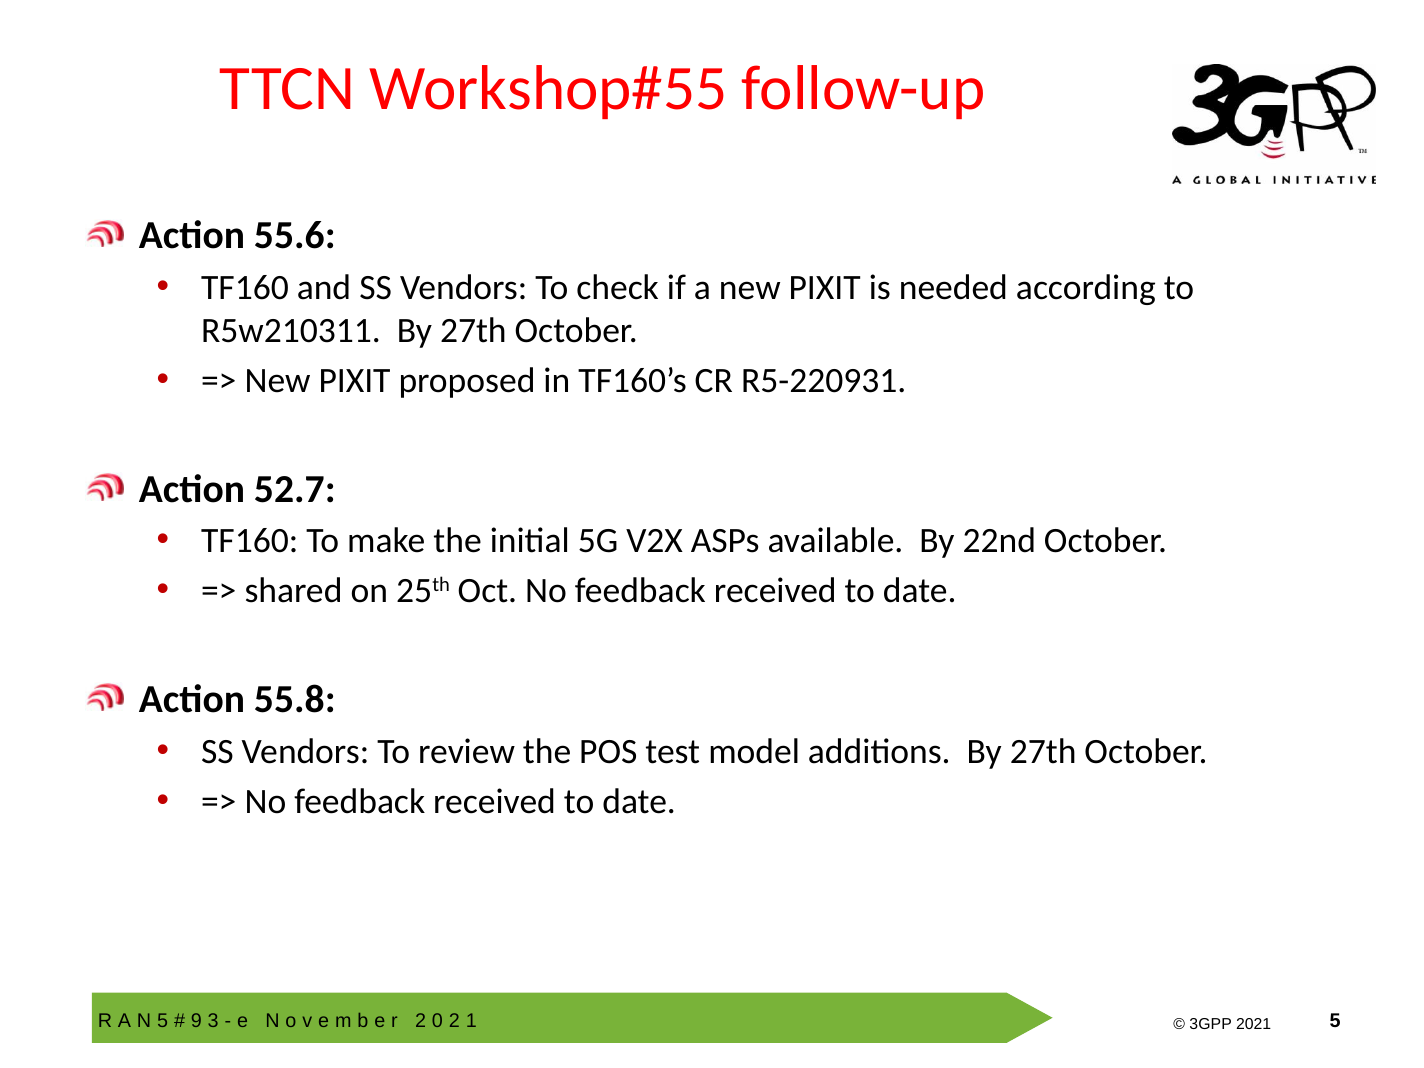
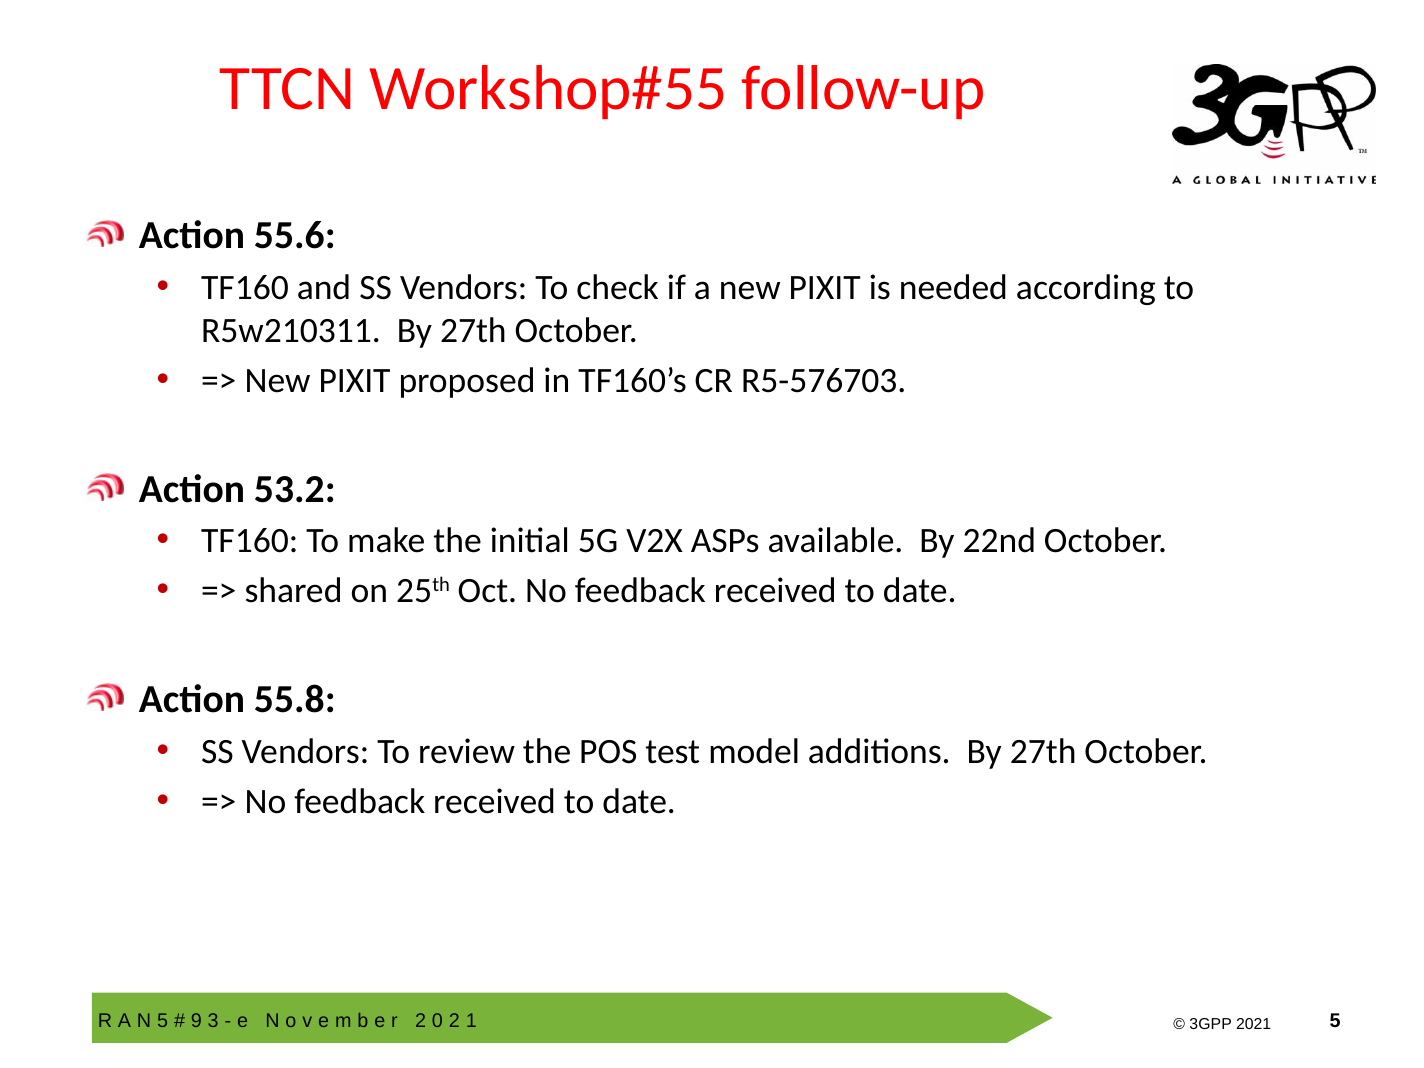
R5-220931: R5-220931 -> R5-576703 (824, 380)
52.7: 52.7 -> 53.2 (295, 489)
